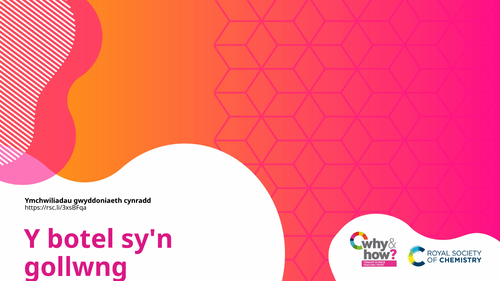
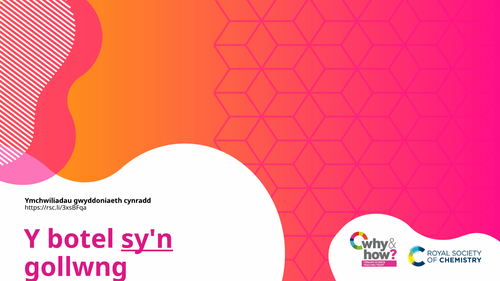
sy'n underline: none -> present (147, 239)
